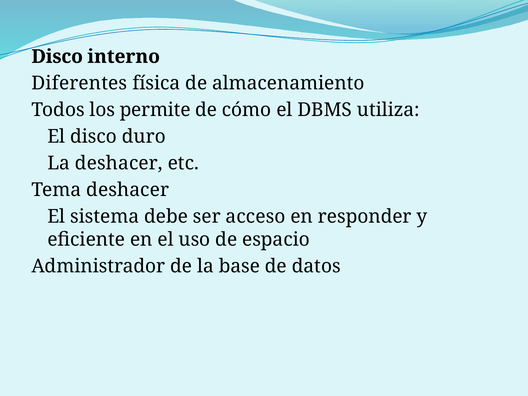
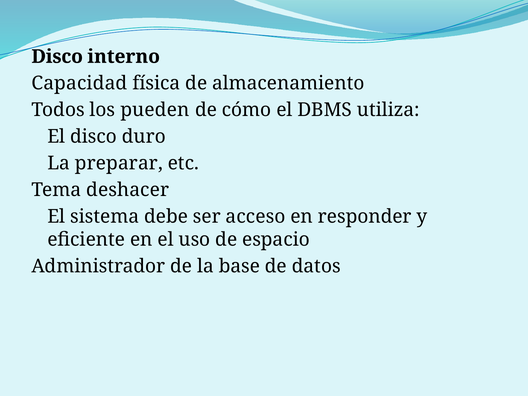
Diferentes: Diferentes -> Capacidad (79, 83)
permite: permite -> pueden (155, 110)
La deshacer: deshacer -> preparar (119, 163)
